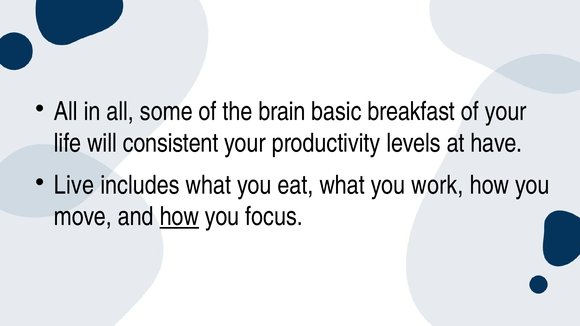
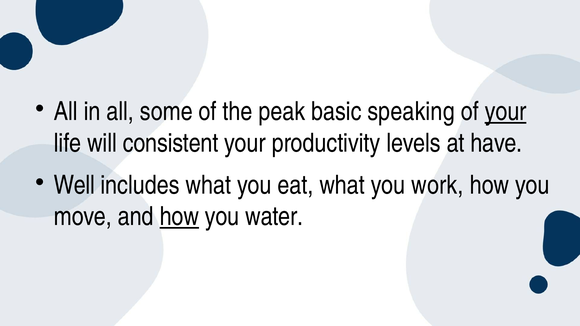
brain: brain -> peak (282, 112)
breakfast: breakfast -> speaking (411, 112)
your underline: none -> present (506, 112)
Live: Live -> Well (74, 185)
focus: focus -> water (274, 217)
